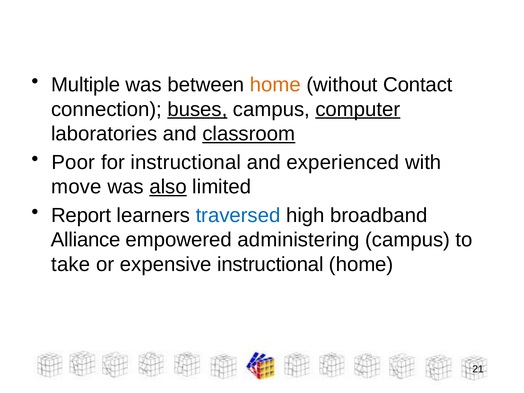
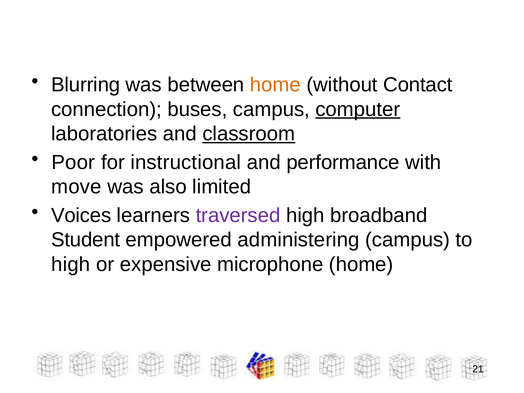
Multiple: Multiple -> Blurring (86, 85)
buses underline: present -> none (197, 109)
experienced: experienced -> performance (343, 162)
also underline: present -> none (168, 187)
Report: Report -> Voices (81, 215)
traversed colour: blue -> purple (238, 215)
Alliance: Alliance -> Student (86, 240)
take: take -> high (71, 264)
expensive instructional: instructional -> microphone (270, 264)
